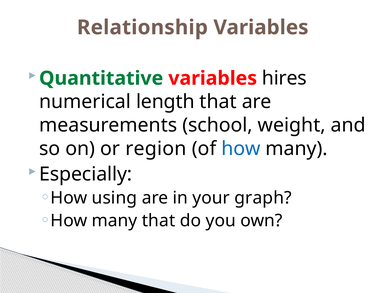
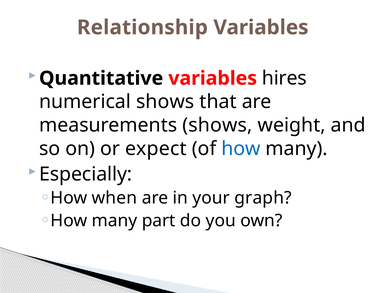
Quantitative colour: green -> black (101, 78)
numerical length: length -> shows (165, 102)
measurements school: school -> shows (217, 125)
region: region -> expect (156, 149)
using: using -> when (114, 198)
many that: that -> part (159, 221)
